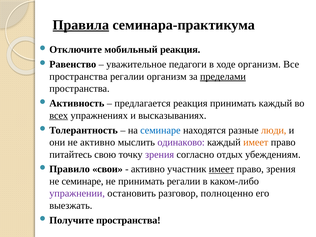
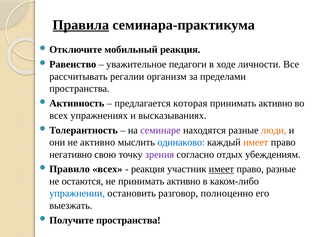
ходе организм: организм -> личности (259, 64)
пространства: пространства -> рассчитывать (78, 77)
пределами underline: present -> none (223, 77)
предлагается реакция: реакция -> которая (190, 103)
каждый: каждый -> активно (275, 103)
всех underline: present -> none (59, 115)
семинаре colour: blue -> purple (160, 130)
одинаково colour: purple -> blue (181, 142)
питайтесь: питайтесь -> негативно (71, 154)
свои: свои -> всех (107, 169)
активно: активно -> реакция (148, 169)
право зрения: зрения -> разные (281, 169)
не семинаре: семинаре -> остаются (82, 181)
не принимать регалии: регалии -> активно (184, 181)
упражнении colour: purple -> blue (77, 193)
